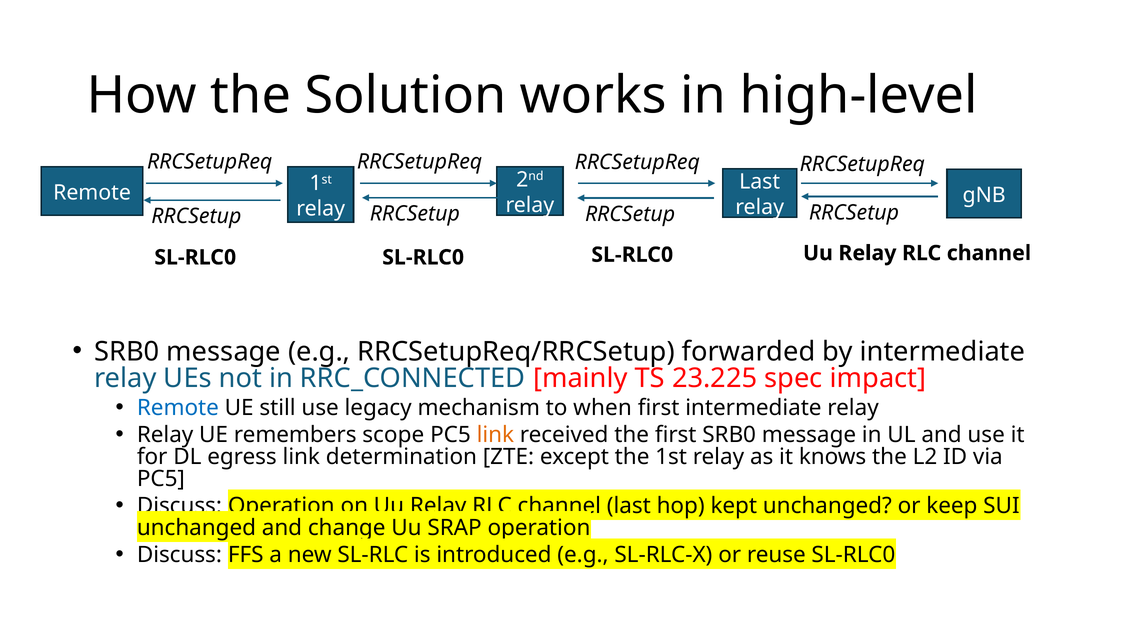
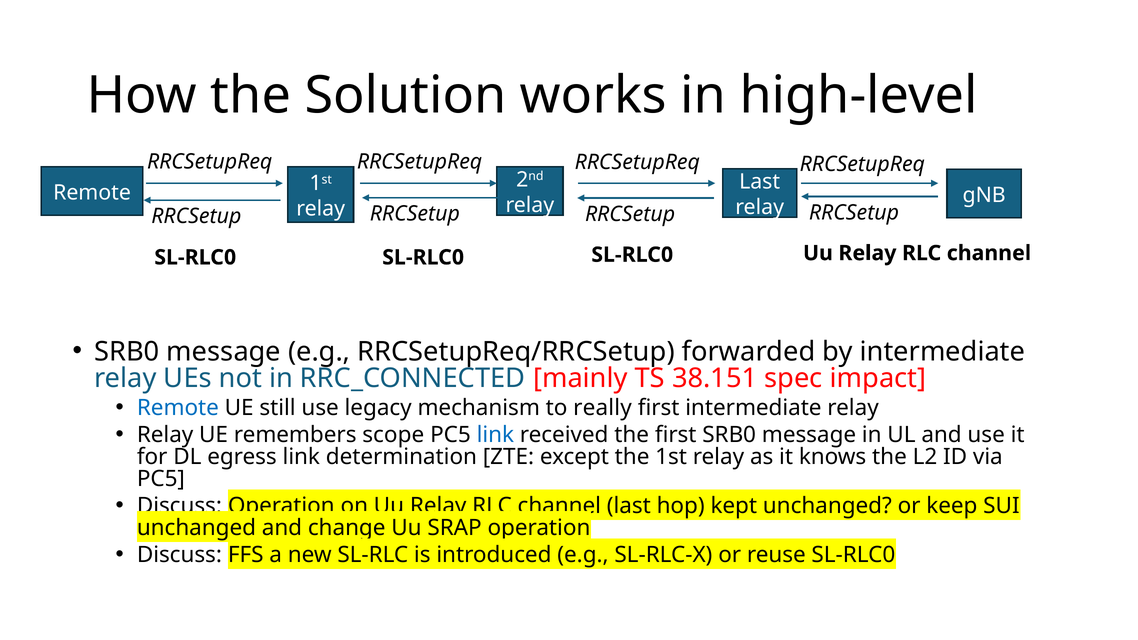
23.225: 23.225 -> 38.151 (715, 378)
when: when -> really (602, 408)
link colour: orange -> blue (495, 435)
